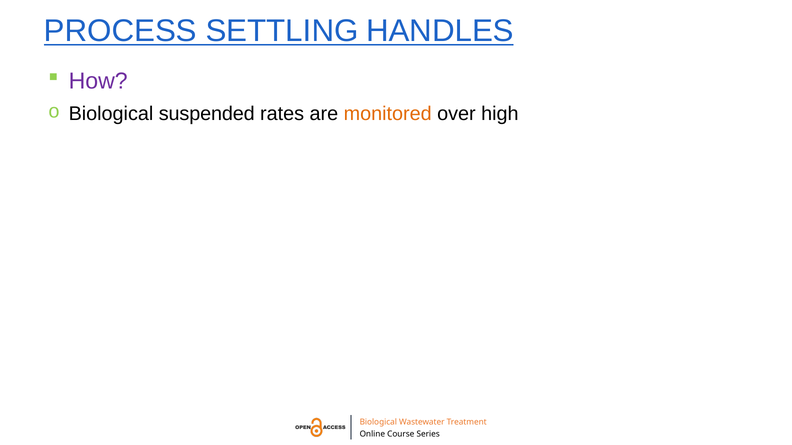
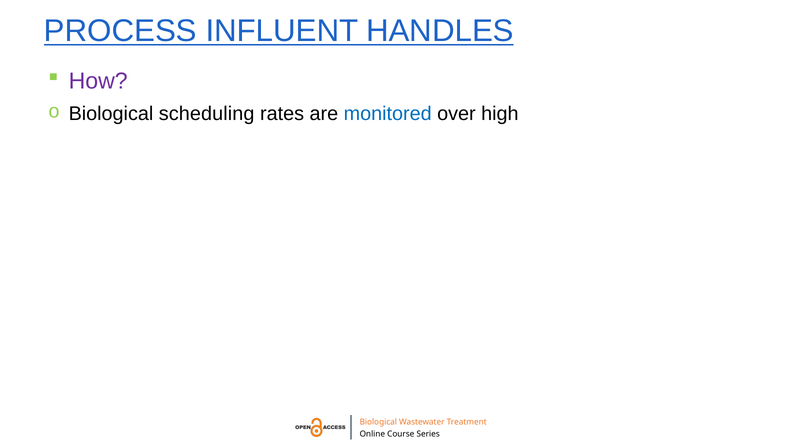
SETTLING: SETTLING -> INFLUENT (282, 31)
suspended: suspended -> scheduling (207, 114)
monitored colour: orange -> blue (388, 114)
